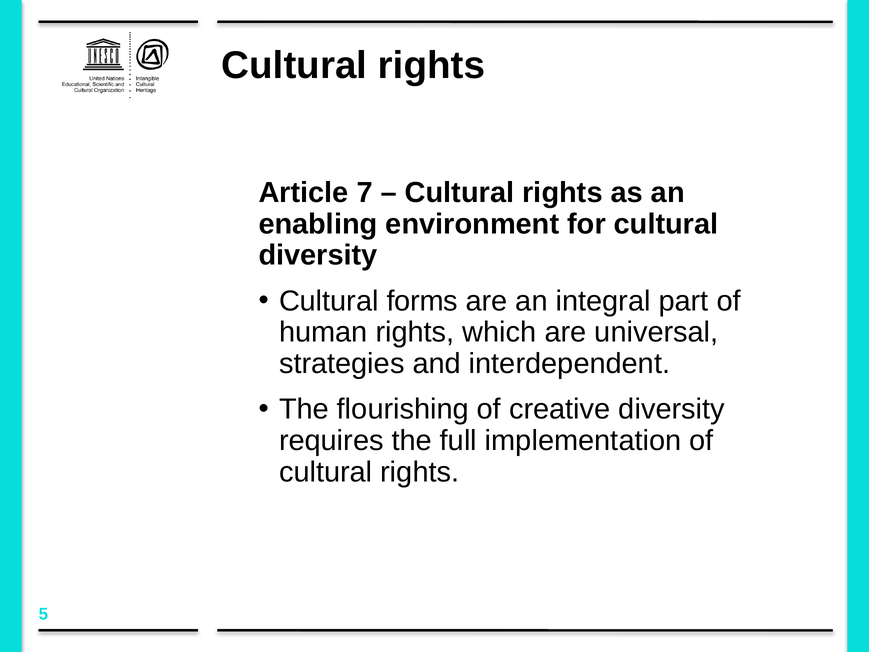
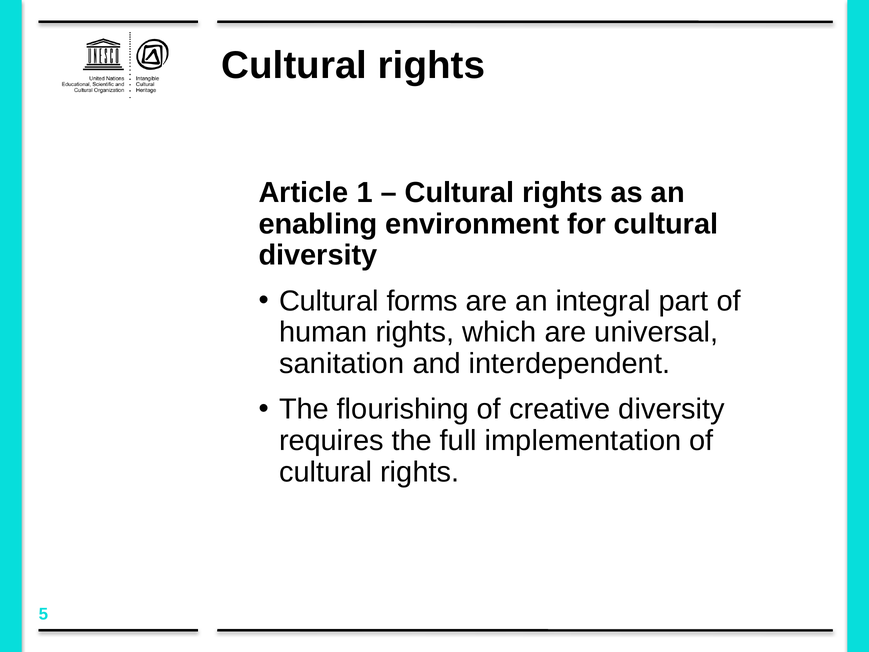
7: 7 -> 1 (365, 193)
strategies: strategies -> sanitation (342, 363)
